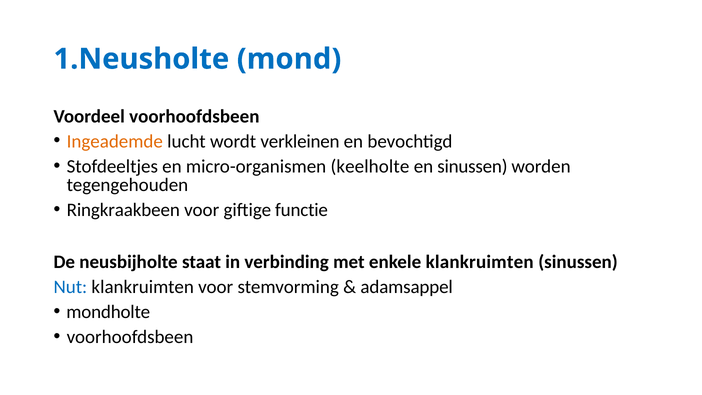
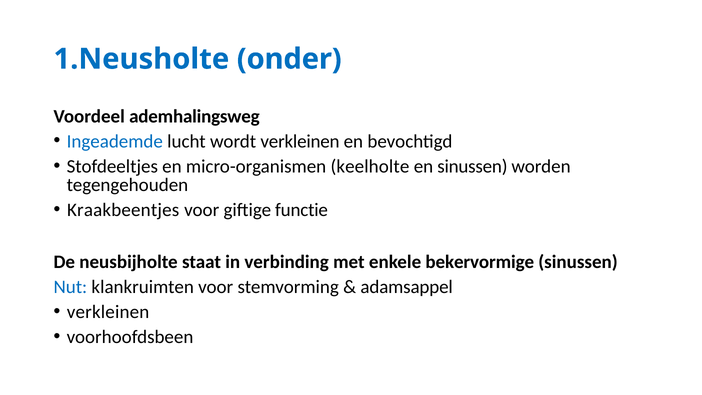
mond: mond -> onder (289, 59)
Voordeel voorhoofdsbeen: voorhoofdsbeen -> ademhalingsweg (194, 116)
Ingeademde colour: orange -> blue (115, 141)
Ringkraakbeen: Ringkraakbeen -> Kraakbeentjes (123, 210)
enkele klankruimten: klankruimten -> bekervormige (480, 262)
mondholte: mondholte -> verkleinen (108, 312)
